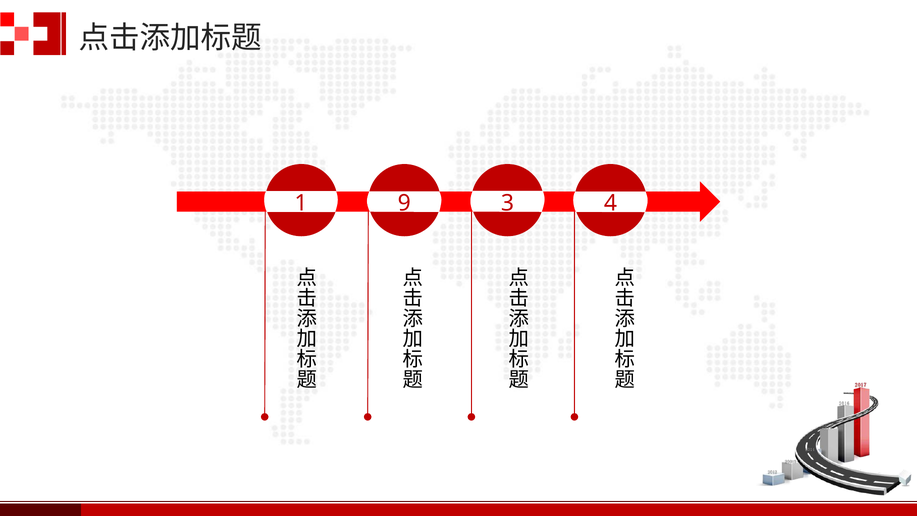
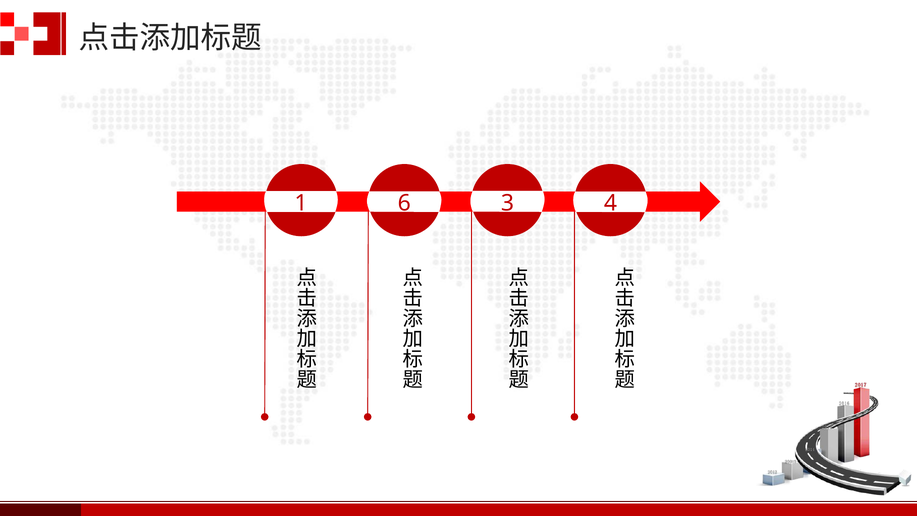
9: 9 -> 6 (404, 203)
